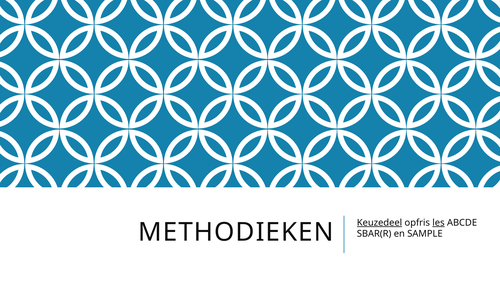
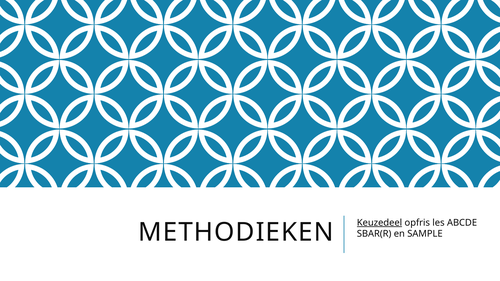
les underline: present -> none (438, 223)
